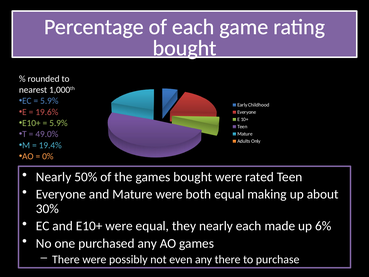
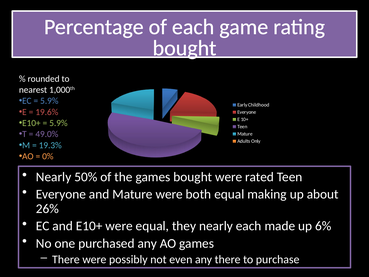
19.4%: 19.4% -> 19.3% (50, 145)
30%: 30% -> 26% (47, 209)
